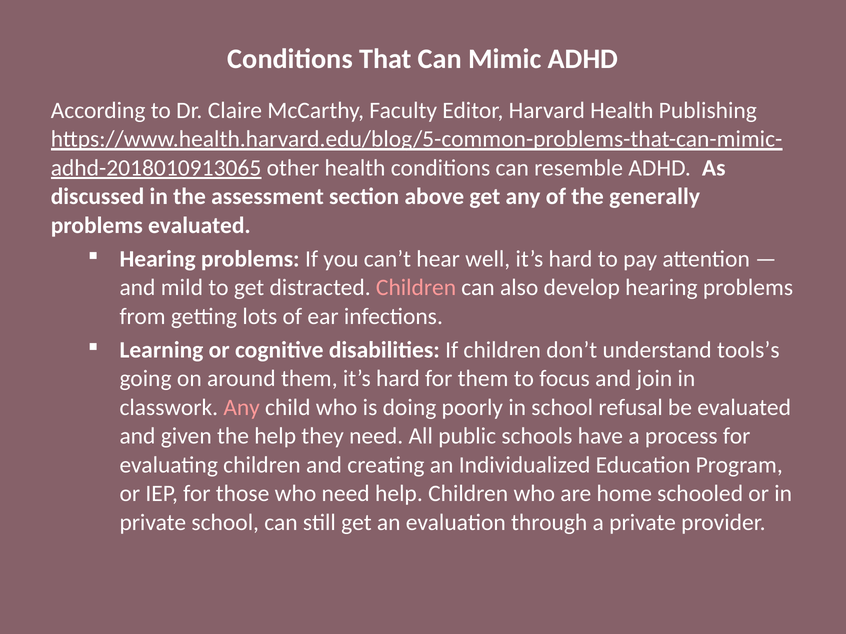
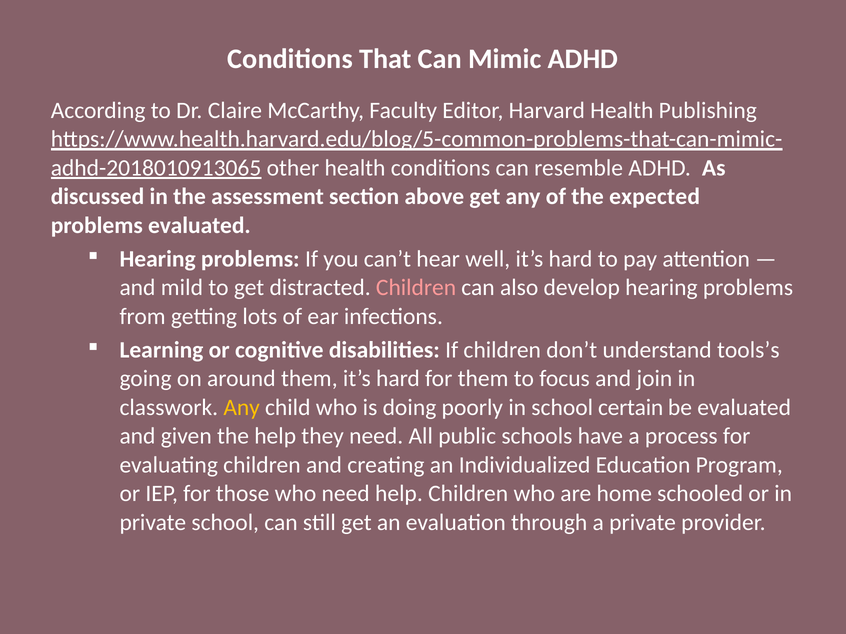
generally: generally -> expected (655, 197)
Any colour: pink -> yellow (242, 408)
refusal: refusal -> certain (631, 408)
